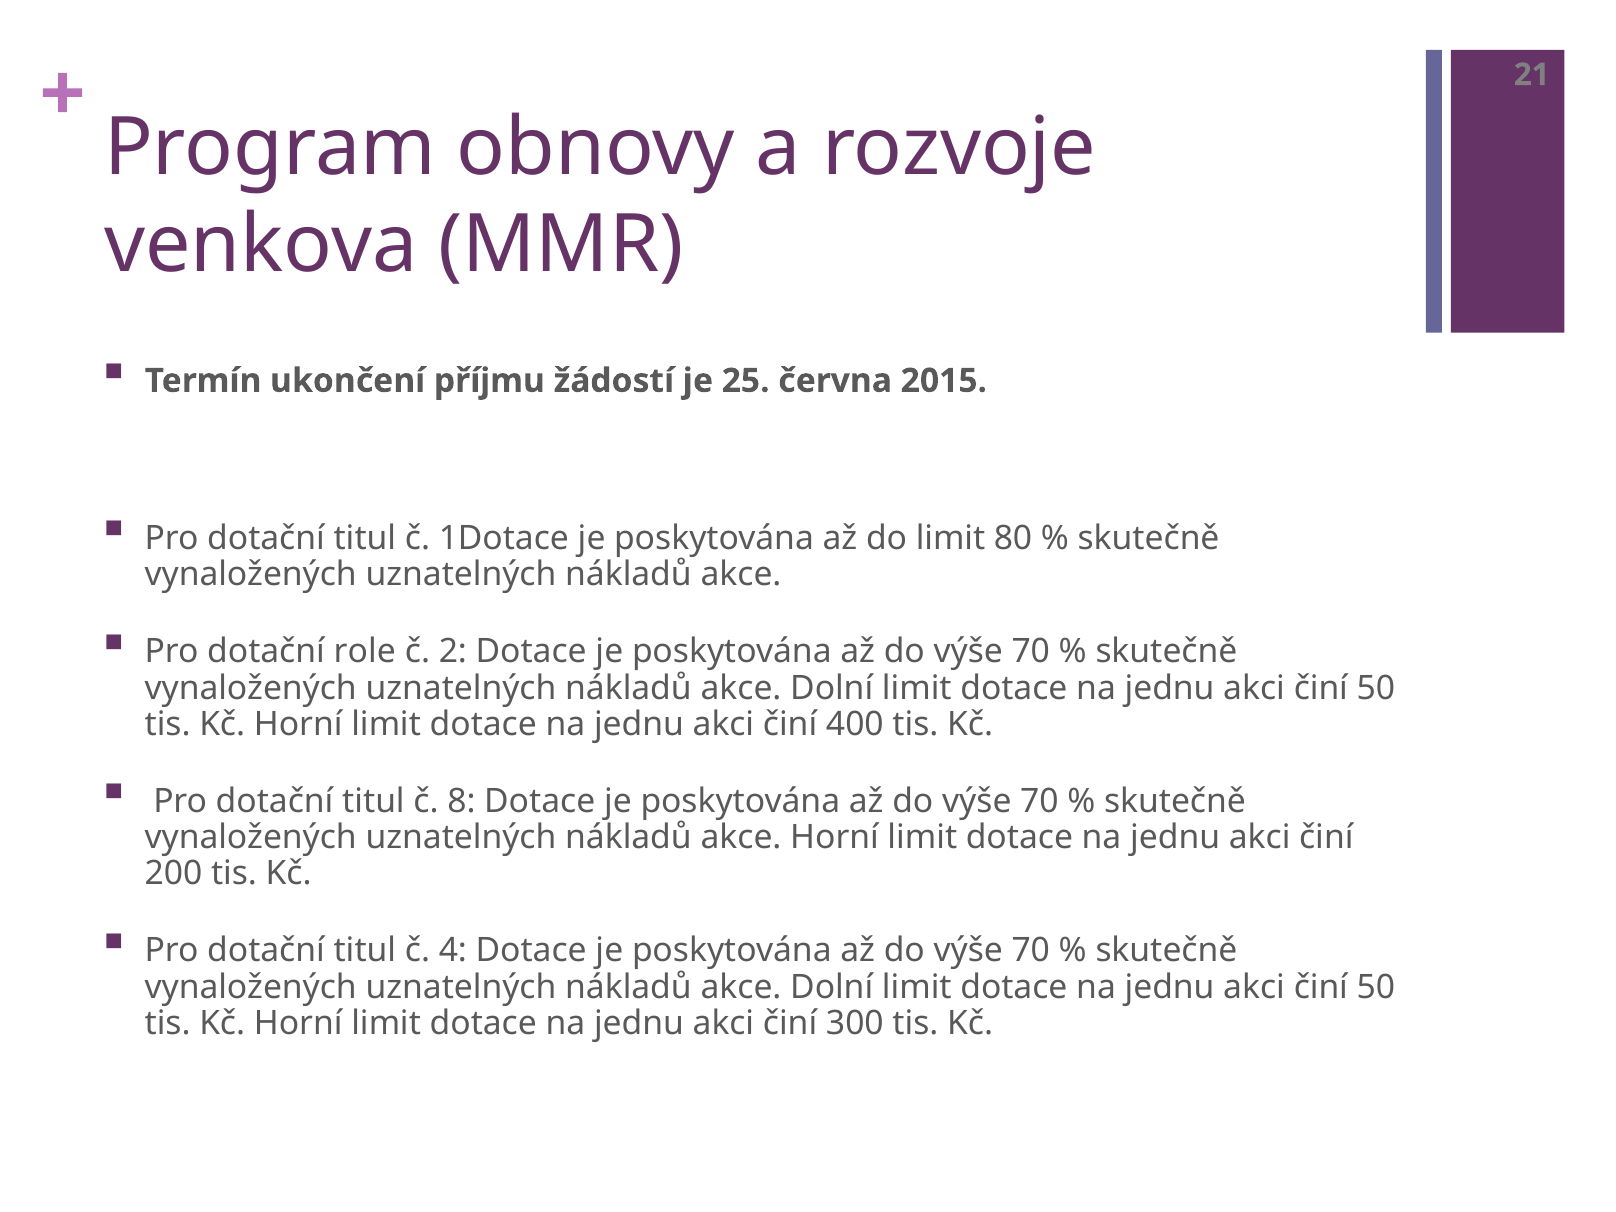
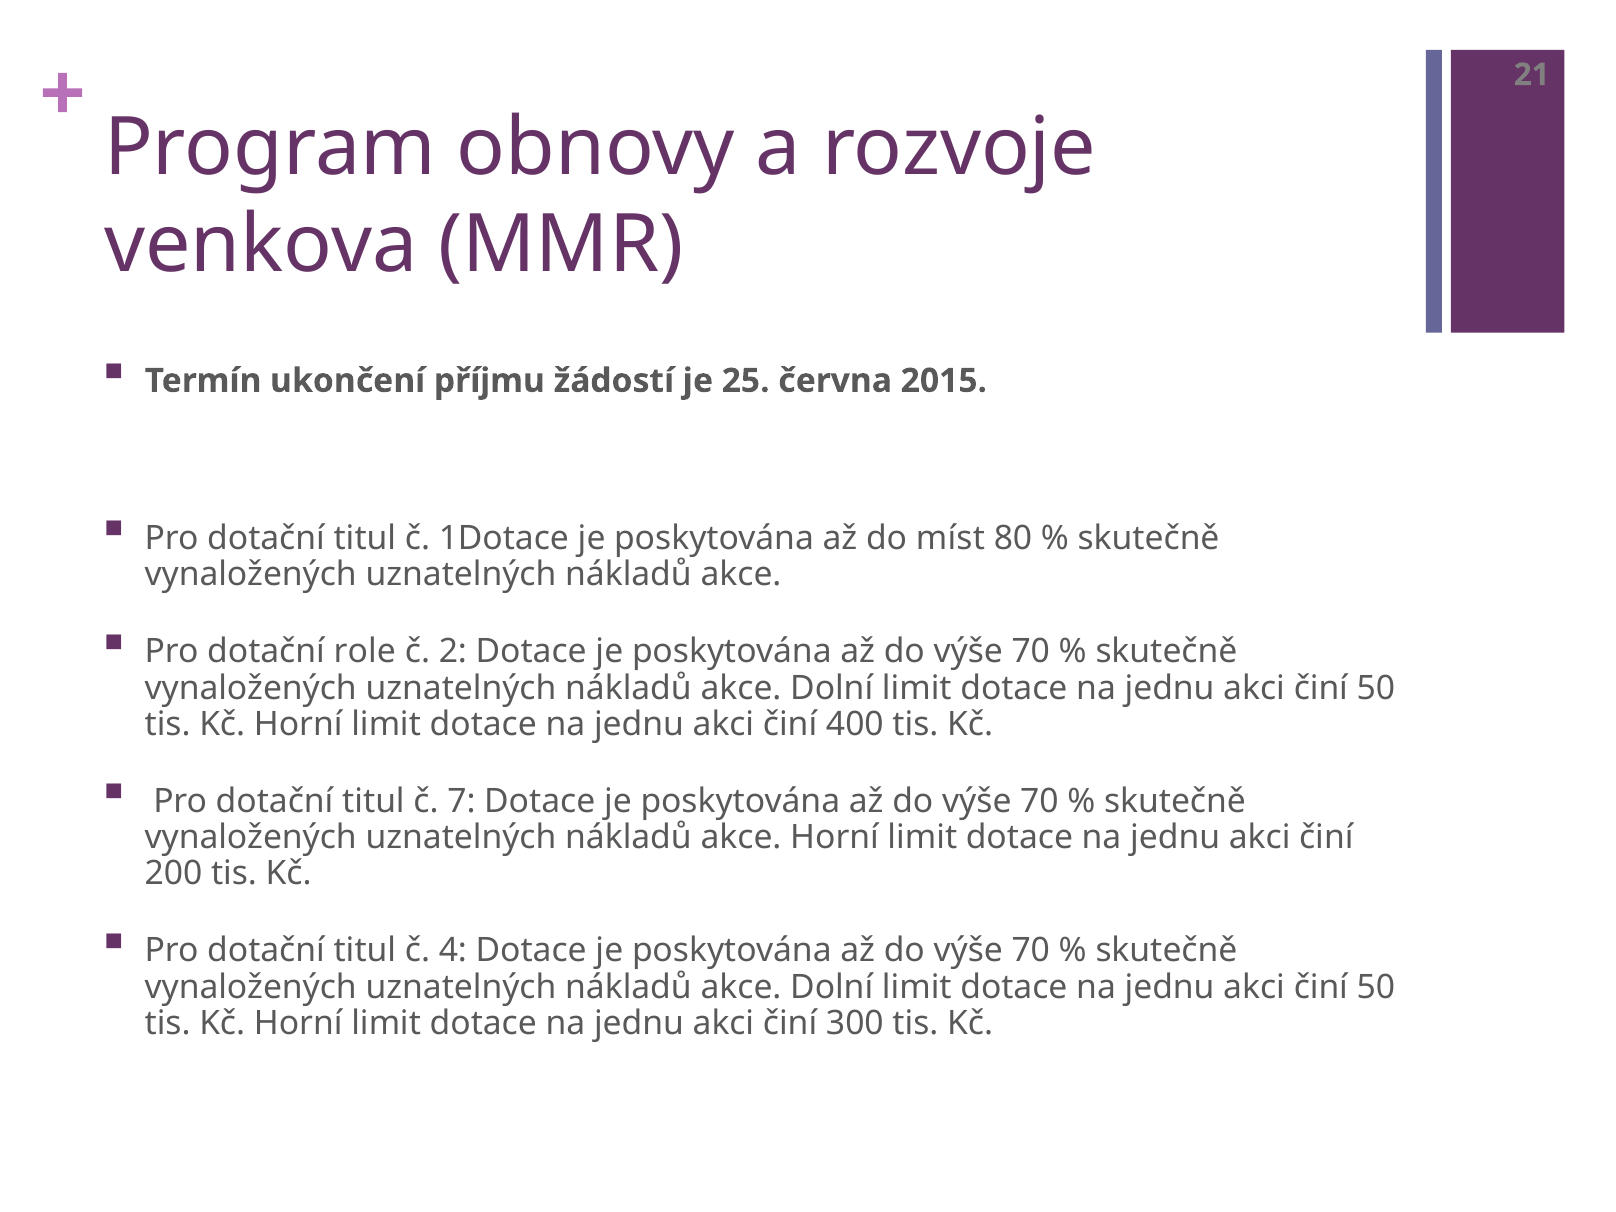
do limit: limit -> míst (950, 538)
8: 8 -> 7 (461, 801)
